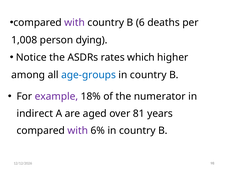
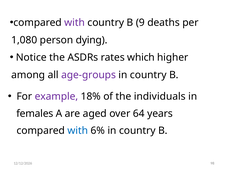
6: 6 -> 9 (140, 23)
1,008: 1,008 -> 1,080 (24, 40)
age-groups colour: blue -> purple (89, 75)
numerator: numerator -> individuals (160, 96)
indirect: indirect -> females (35, 114)
81: 81 -> 64 (139, 114)
with colour: purple -> blue (78, 131)
